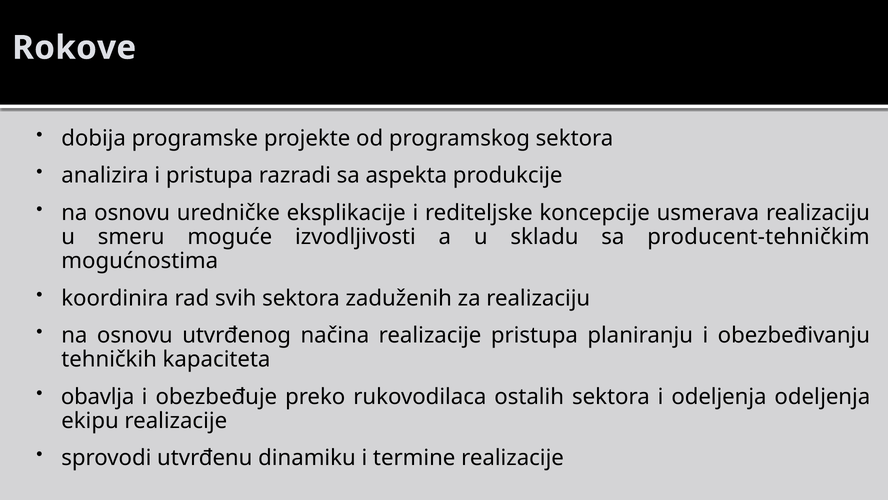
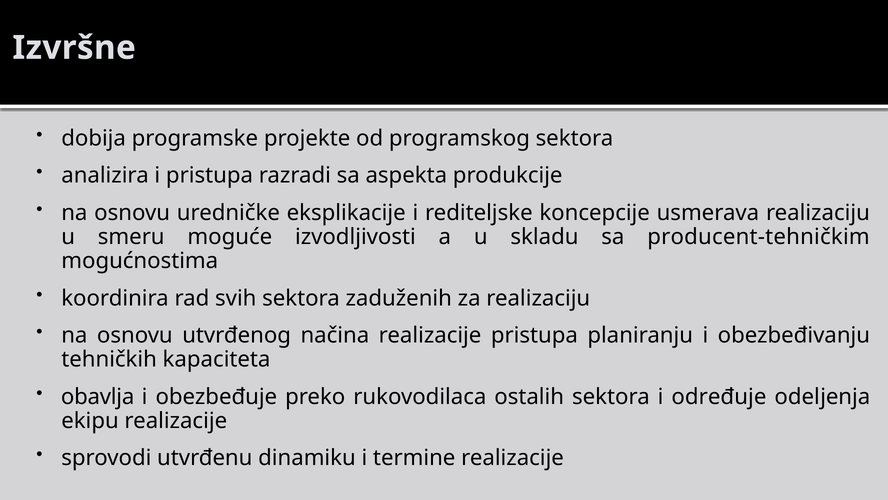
Rokove: Rokove -> Izvršne (74, 48)
i odeljenja: odeljenja -> određuje (719, 396)
